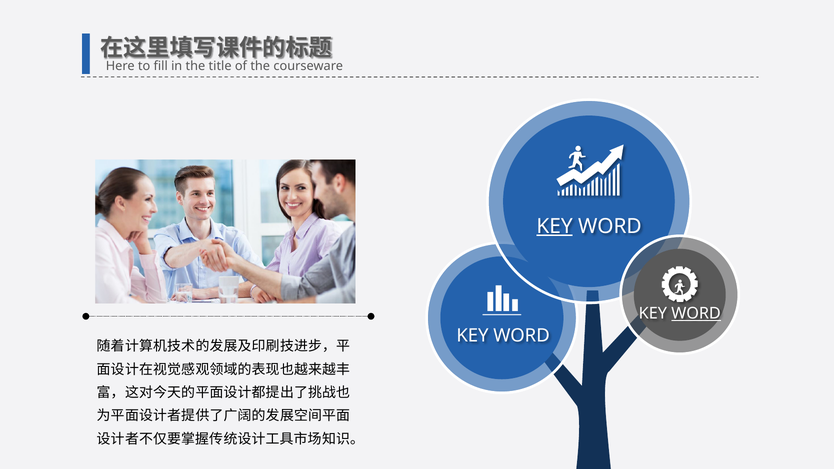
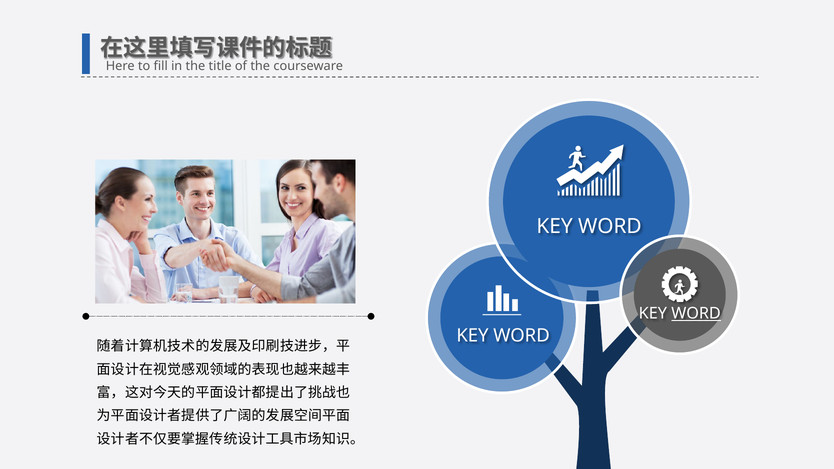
KEY underline: present -> none (555, 226)
